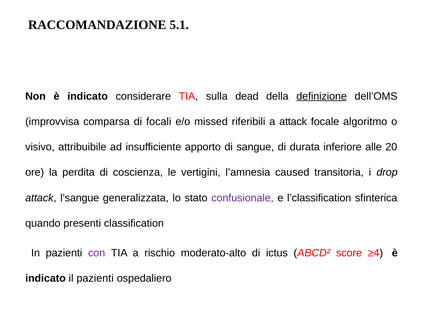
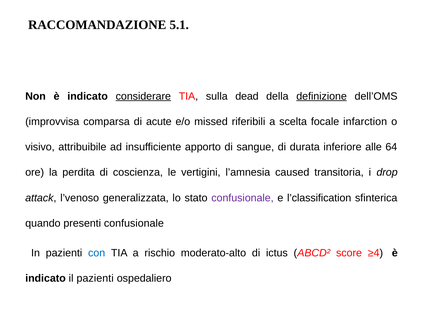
considerare underline: none -> present (143, 96)
focali: focali -> acute (159, 121)
a attack: attack -> scelta (293, 121)
algoritmo: algoritmo -> infarction (365, 121)
20: 20 -> 64 (391, 147)
l’sangue: l’sangue -> l’venoso (80, 197)
presenti classification: classification -> confusionale (134, 223)
con colour: purple -> blue (97, 252)
